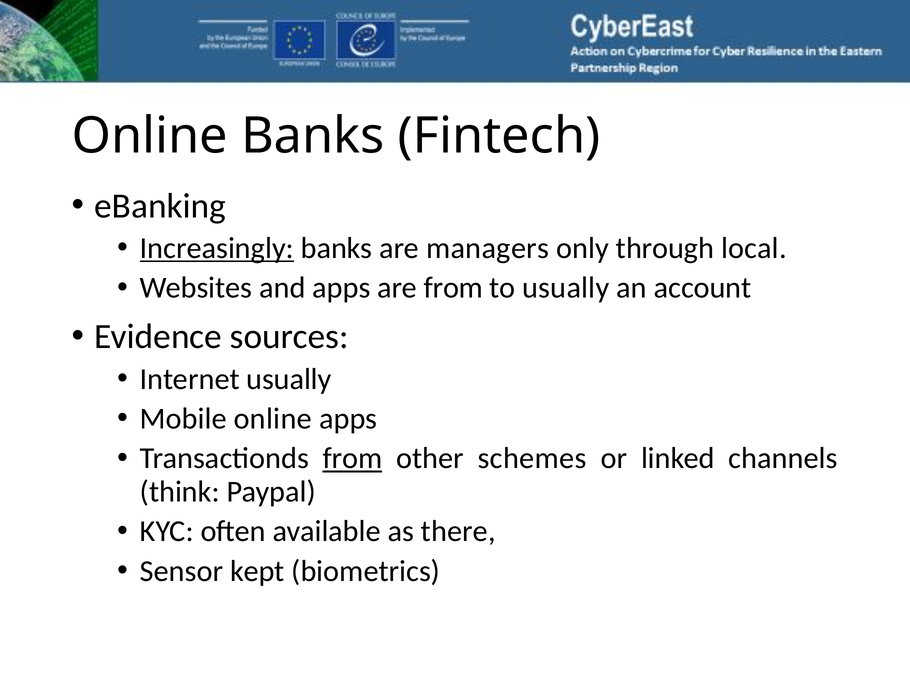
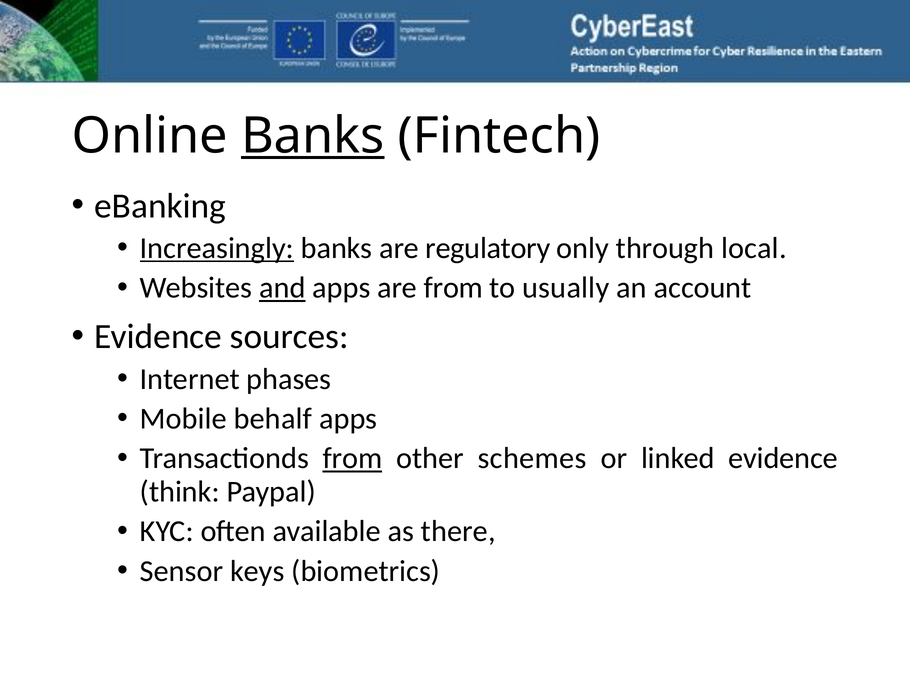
Banks underline: none -> present (313, 136)
managers: managers -> regulatory (488, 248)
and underline: none -> present (282, 288)
Internet usually: usually -> phases (289, 379)
Mobile online: online -> behalf (273, 419)
linked channels: channels -> evidence (783, 458)
kept: kept -> keys (257, 571)
